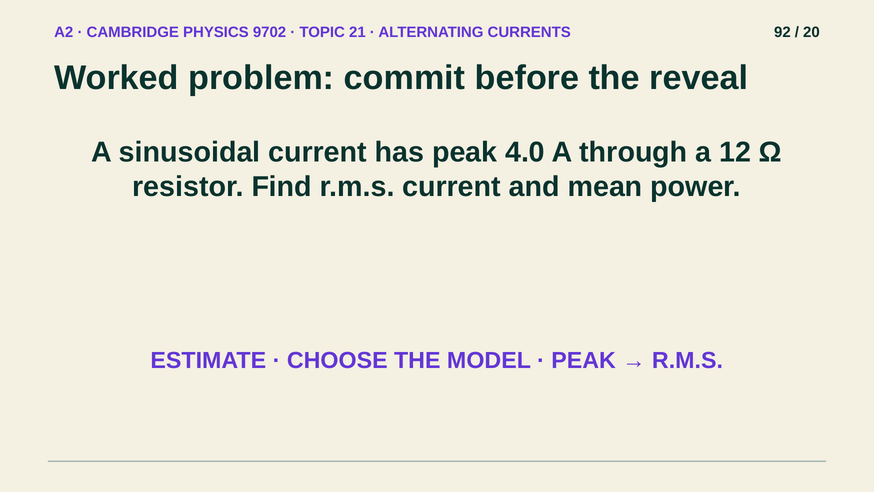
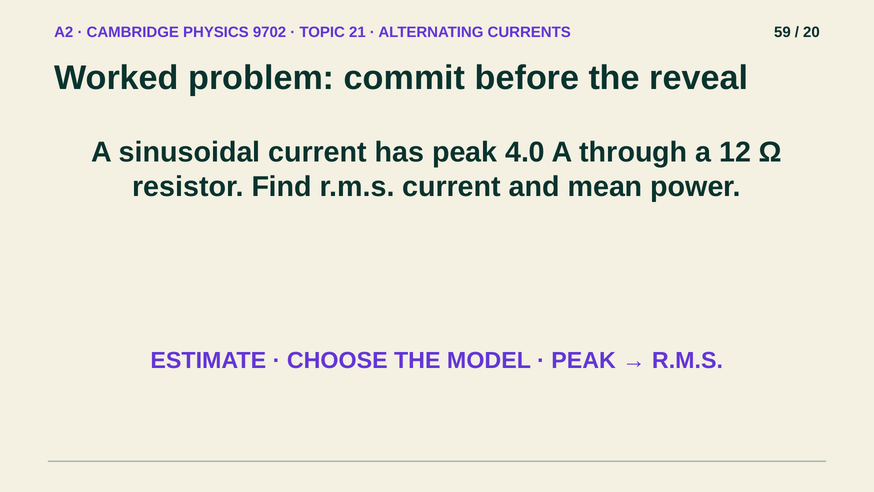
92: 92 -> 59 (782, 32)
